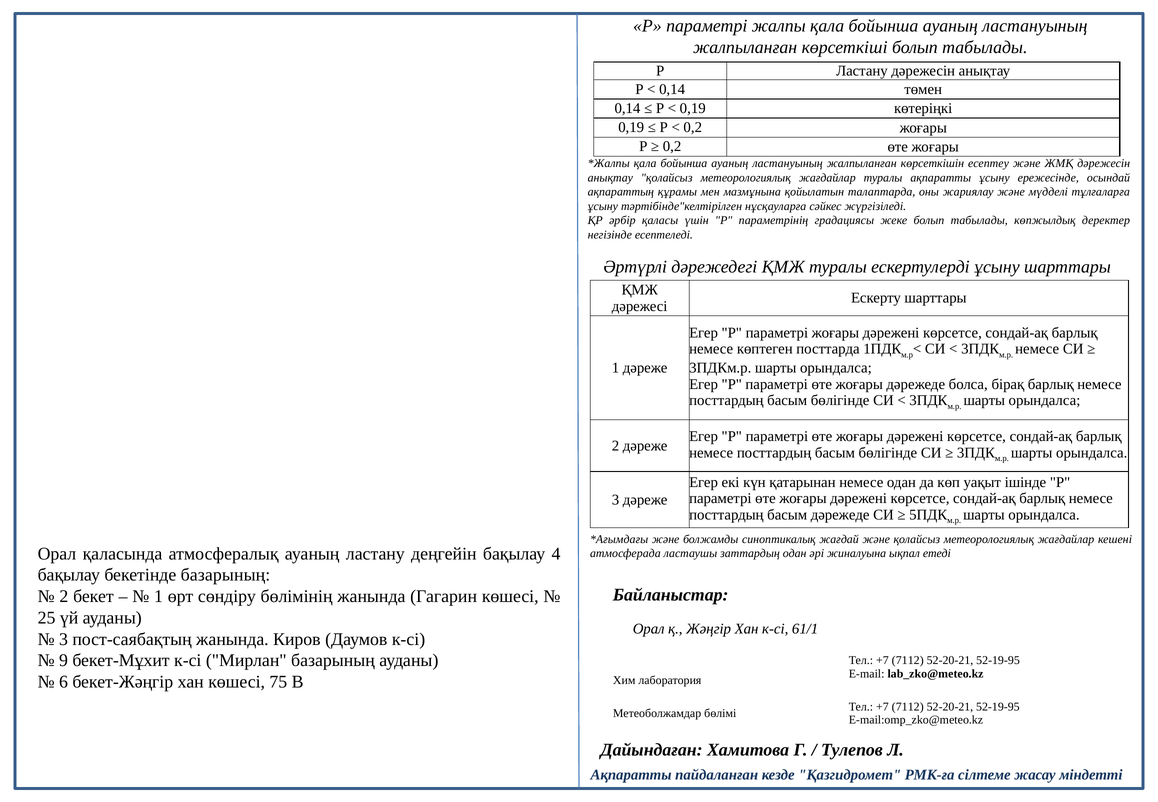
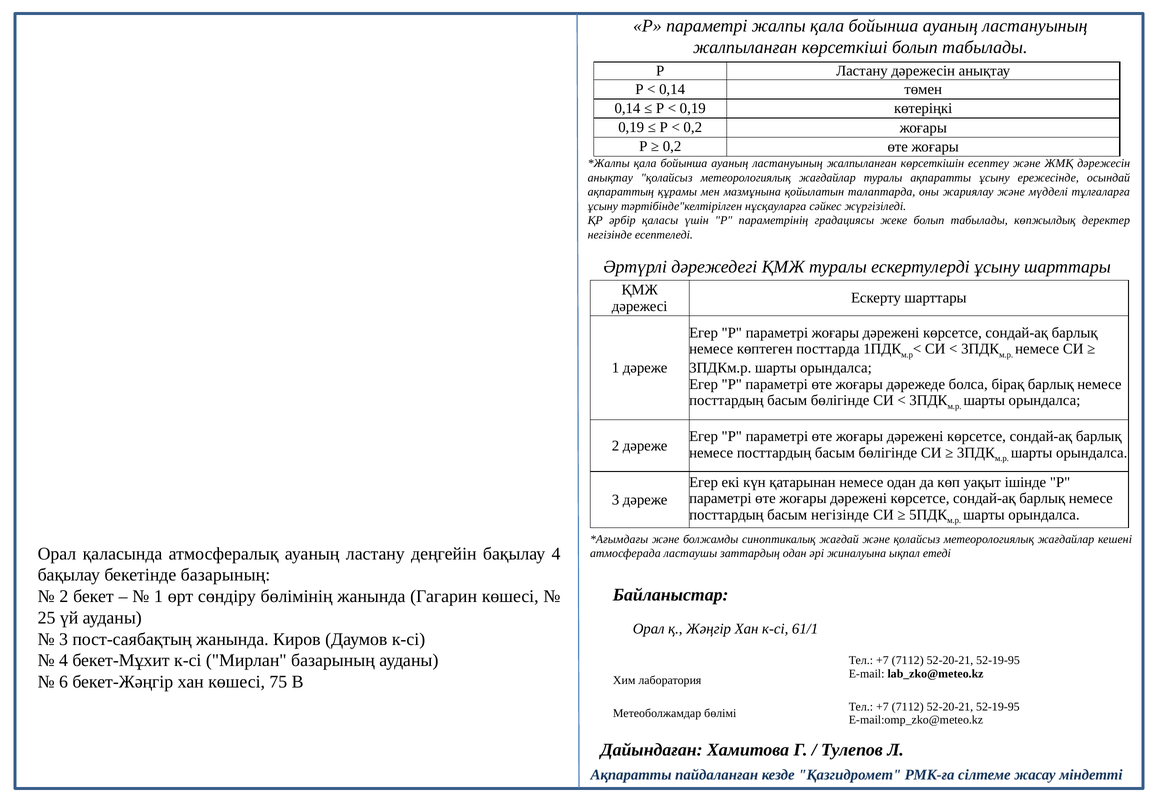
басым дәрежеде: дәрежеде -> негізінде (840, 515)
9: 9 -> 4 (63, 660)
